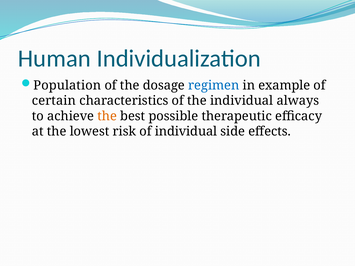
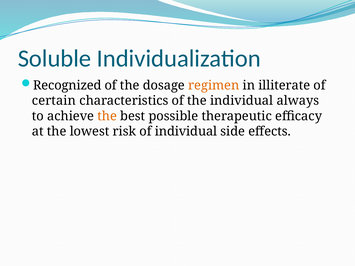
Human: Human -> Soluble (54, 59)
Population: Population -> Recognized (67, 85)
regimen colour: blue -> orange (214, 85)
example: example -> illiterate (284, 85)
